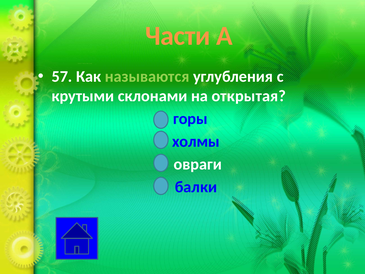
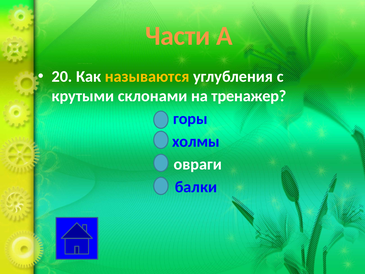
57: 57 -> 20 (62, 77)
называются colour: light green -> yellow (147, 77)
открытая: открытая -> тренажер (249, 96)
